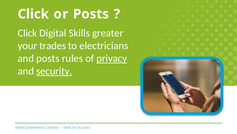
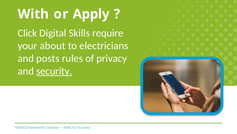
Click: Click -> With (33, 14)
or Posts: Posts -> Apply (91, 14)
greater: greater -> require (108, 33)
trades: trades -> about (53, 46)
privacy underline: present -> none (112, 58)
